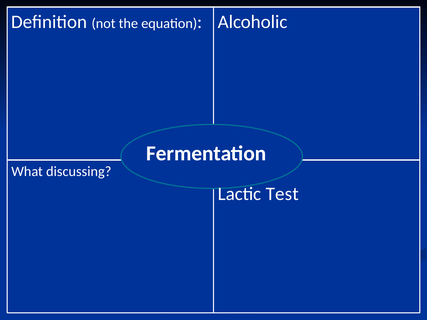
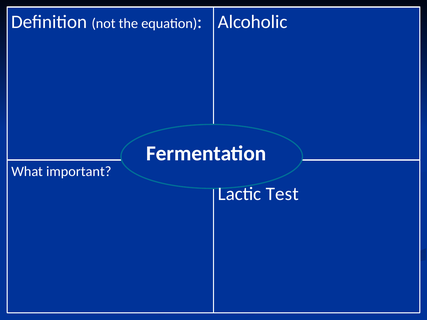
discussing: discussing -> important (79, 172)
